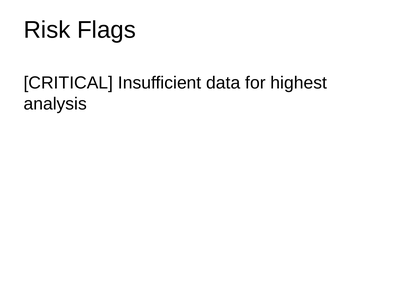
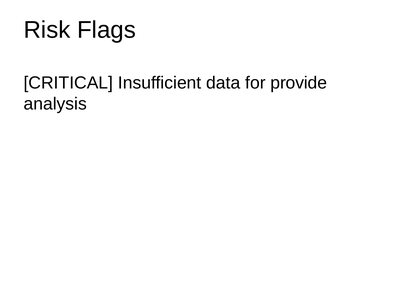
highest: highest -> provide (299, 83)
